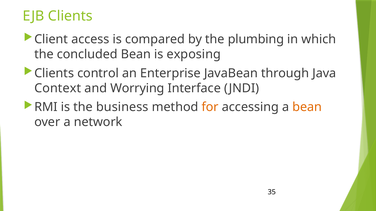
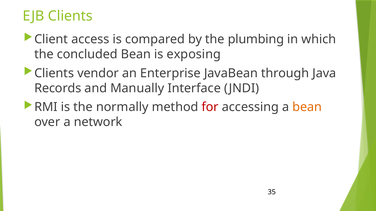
control: control -> vendor (98, 73)
Context: Context -> Records (58, 88)
Worrying: Worrying -> Manually (137, 88)
business: business -> normally (122, 107)
for colour: orange -> red (210, 107)
